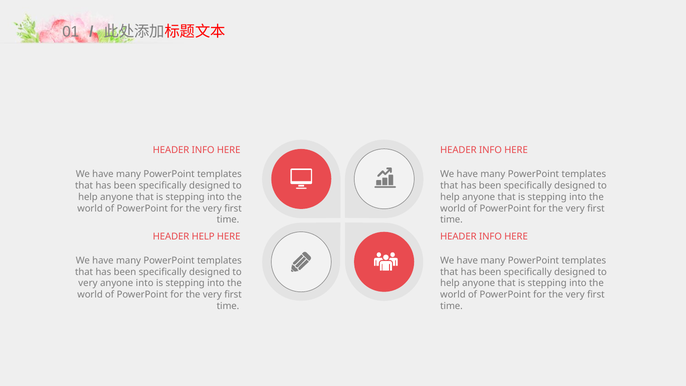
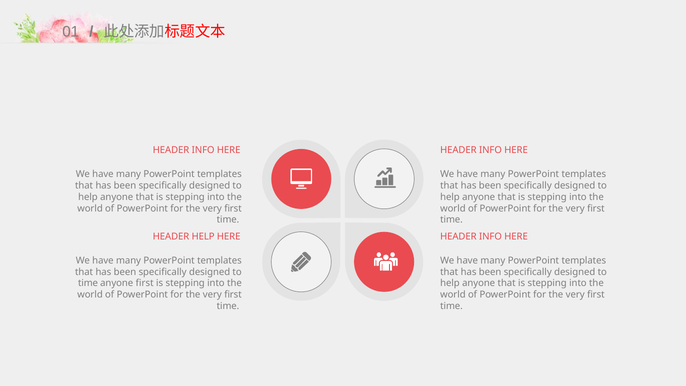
very: very -> time (88, 283)
anyone into: into -> first (145, 283)
